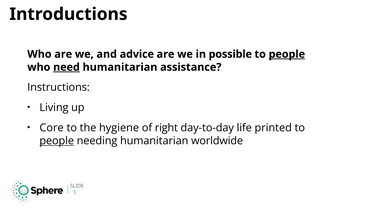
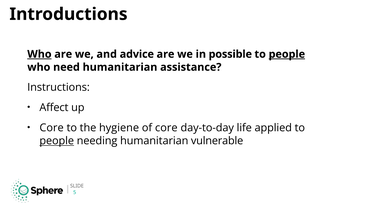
Who underline: none -> present (39, 54)
need underline: present -> none (66, 67)
Living: Living -> Affect (54, 107)
of right: right -> core (166, 128)
printed: printed -> applied (273, 128)
worldwide: worldwide -> vulnerable (217, 141)
